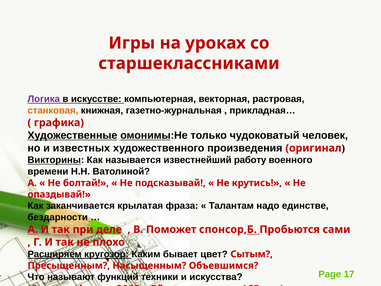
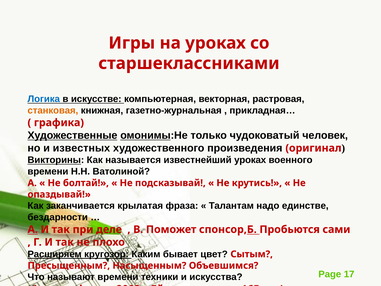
Логика colour: purple -> blue (44, 99)
известнейший работу: работу -> уроках (250, 160)
называют функций: функций -> времени (118, 277)
